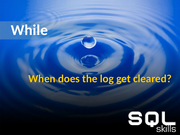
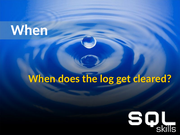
While: While -> When (29, 30)
